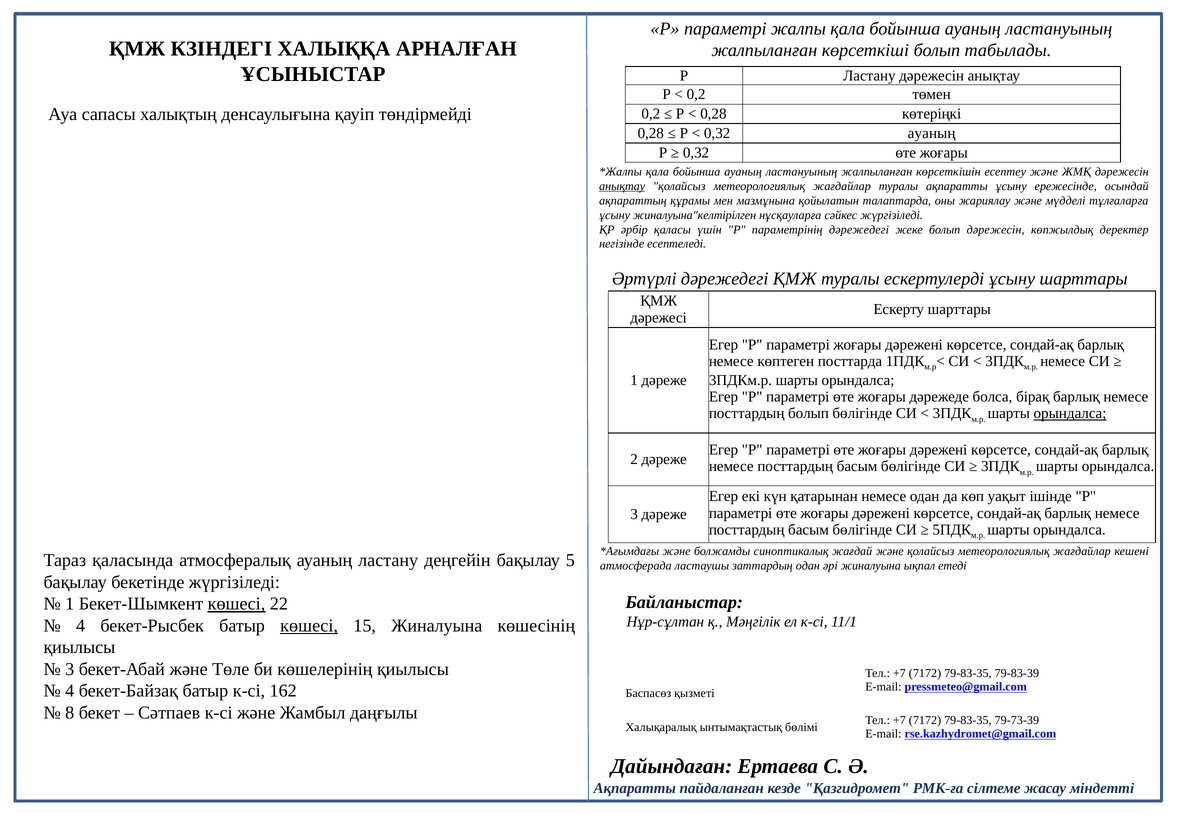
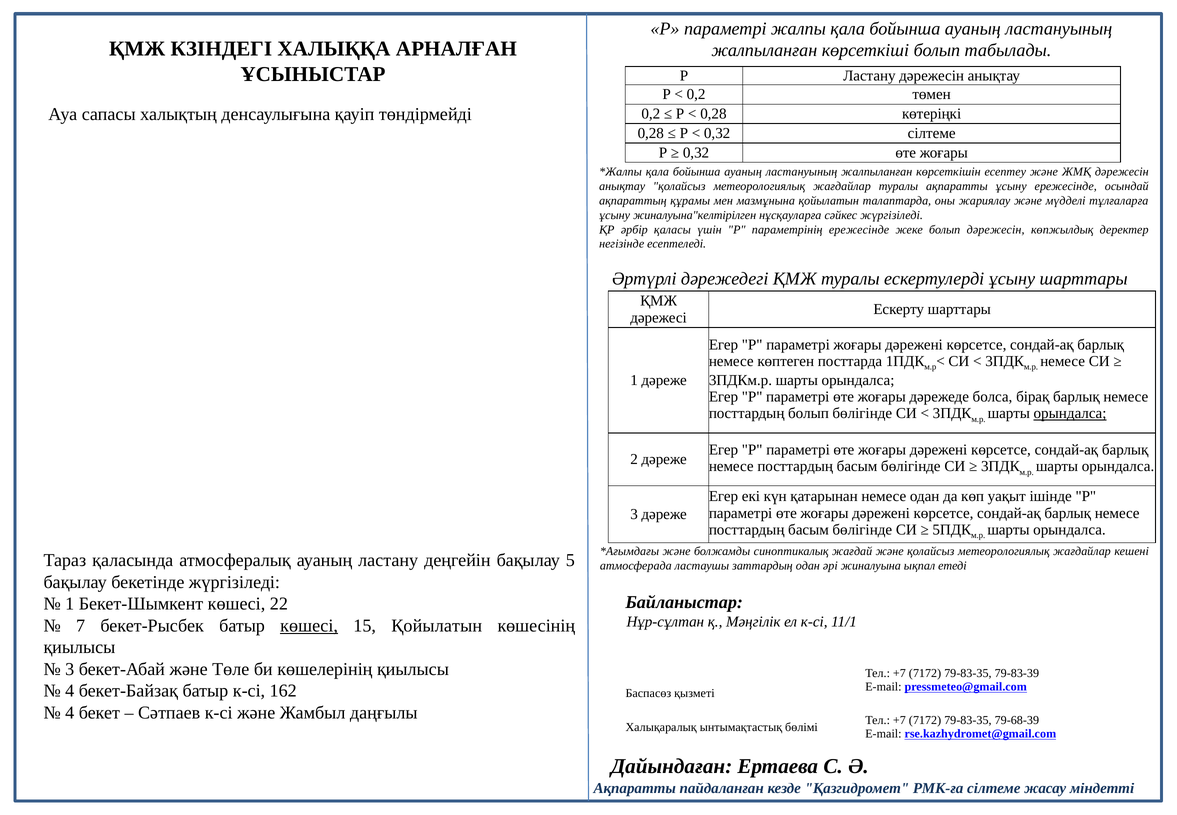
0,32 ауаның: ауаның -> сілтеме (932, 133)
анықтау underline: present -> none (622, 186)
параметрінің дәрежедегі: дәрежедегі -> ережесінде (859, 229)
көшесі underline: present -> none (237, 604)
4: 4 -> 7 (81, 626)
15 Жиналуына: Жиналуына -> Қойылатын (437, 626)
8: 8 -> 4 (70, 712)
79-73-39: 79-73-39 -> 79-68-39 (1017, 720)
